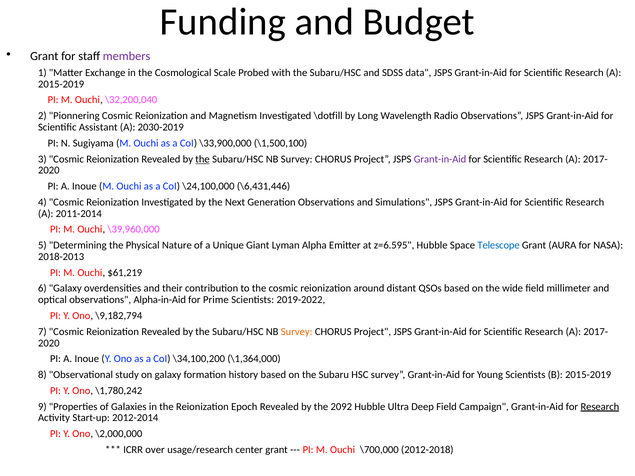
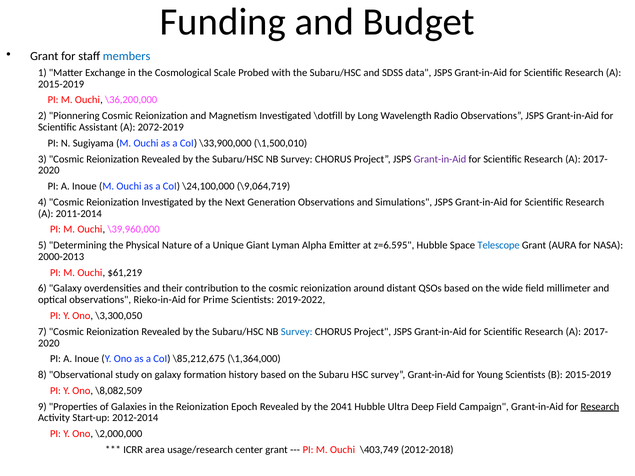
members colour: purple -> blue (127, 56)
\32,200,040: \32,200,040 -> \36,200,000 (131, 100)
2030-2019: 2030-2019 -> 2072-2019 (161, 127)
\1,500,100: \1,500,100 -> \1,500,010 (281, 143)
the underline: present -> none (203, 159)
\6,431,446: \6,431,446 -> \9,064,719 (264, 186)
2018-2013: 2018-2013 -> 2000-2013 (61, 257)
Alpha-in-Aid: Alpha-in-Aid -> Rieko-in-Aid (160, 300)
\9,182,794: \9,182,794 -> \3,300,050 (119, 316)
Survey colour: orange -> blue (297, 332)
\34,100,200: \34,100,200 -> \85,212,675 (199, 359)
\1,780,242: \1,780,242 -> \8,082,509 (119, 391)
2092: 2092 -> 2041 (341, 407)
over: over -> area (155, 450)
\700,000: \700,000 -> \403,749 (379, 450)
